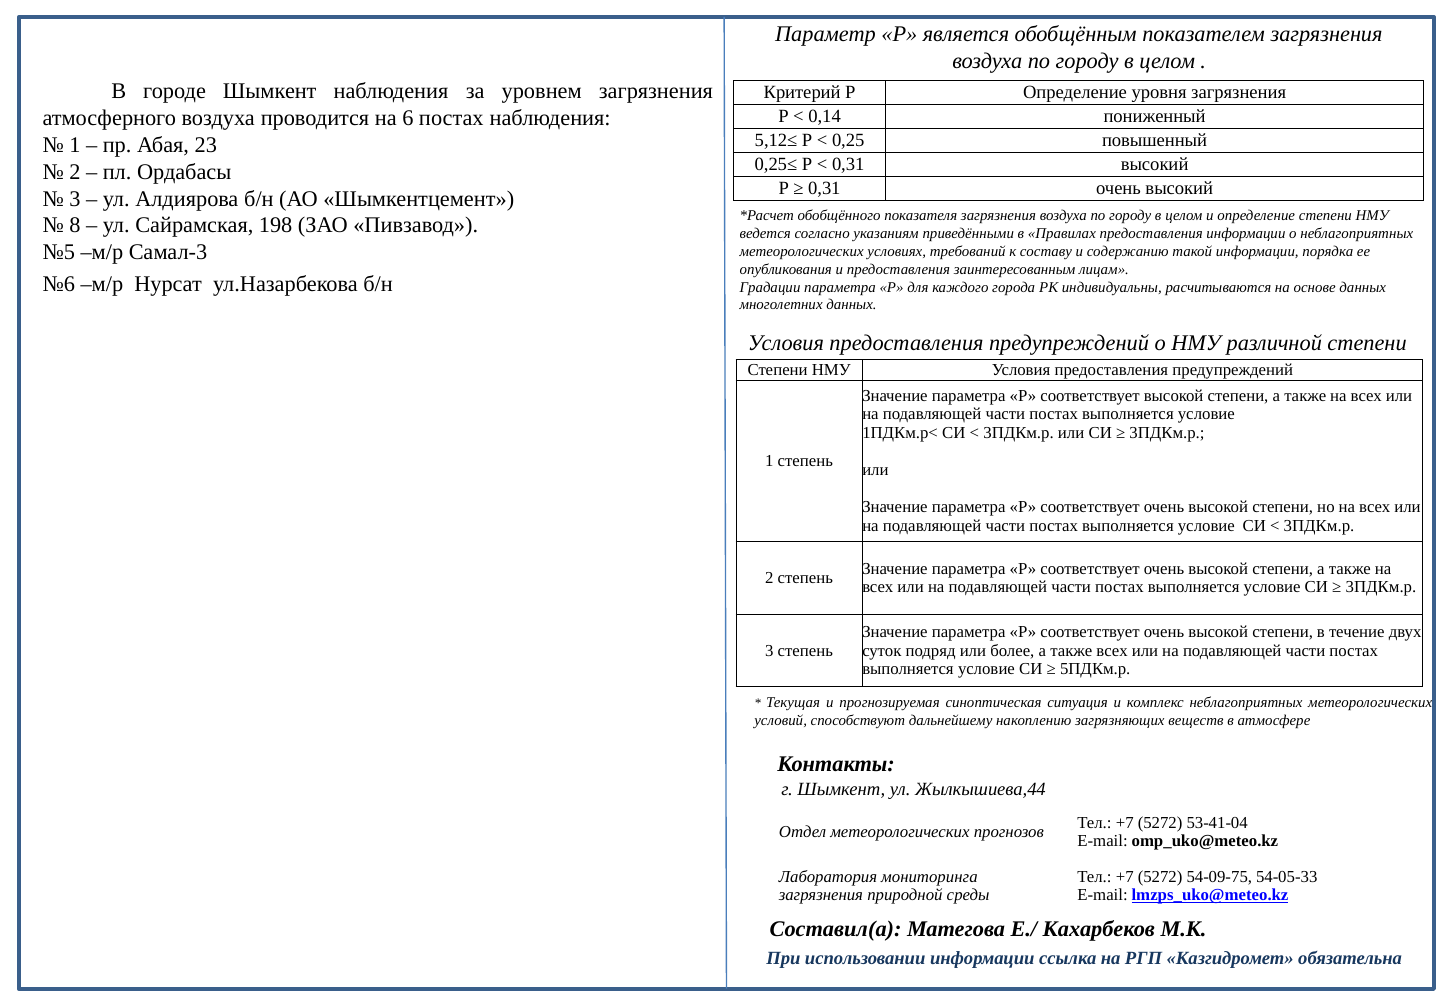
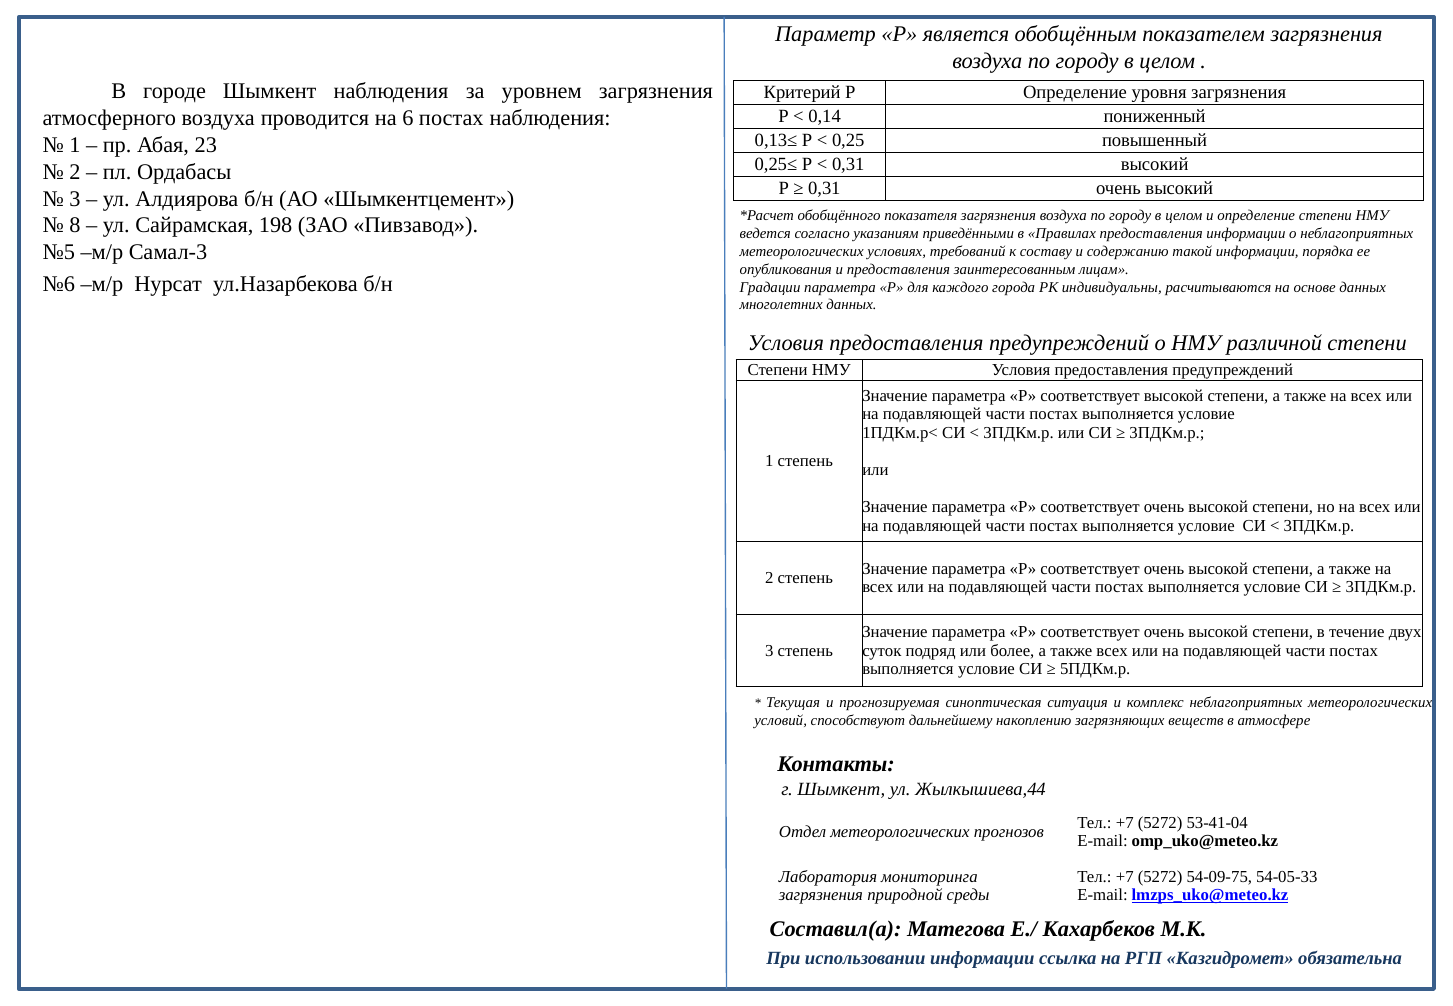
5,12≤: 5,12≤ -> 0,13≤ (776, 140)
